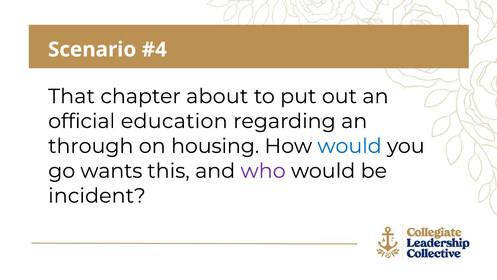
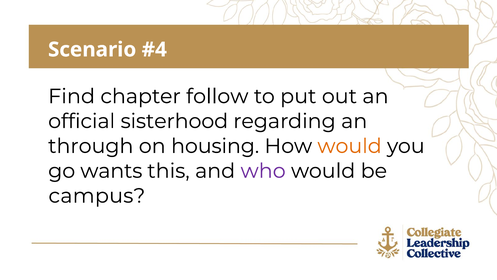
That: That -> Find (72, 96)
about: about -> follow (217, 96)
education: education -> sisterhood (174, 121)
would colour: blue -> orange (350, 146)
incident: incident -> campus (97, 196)
